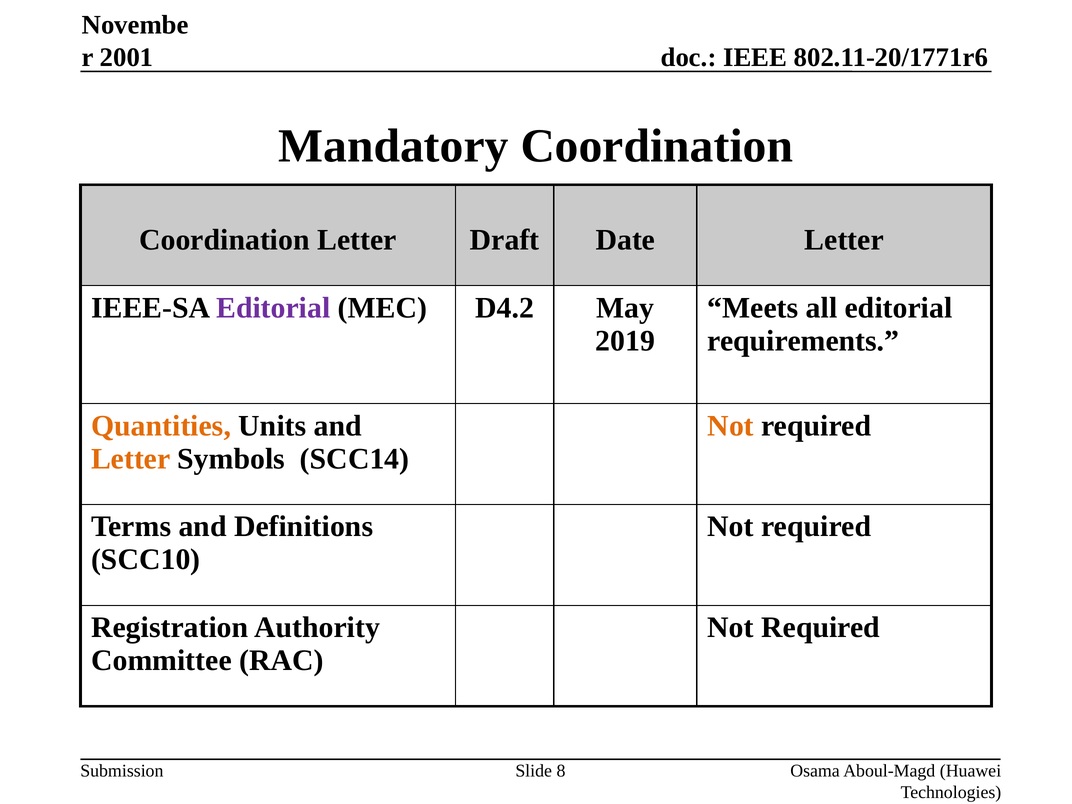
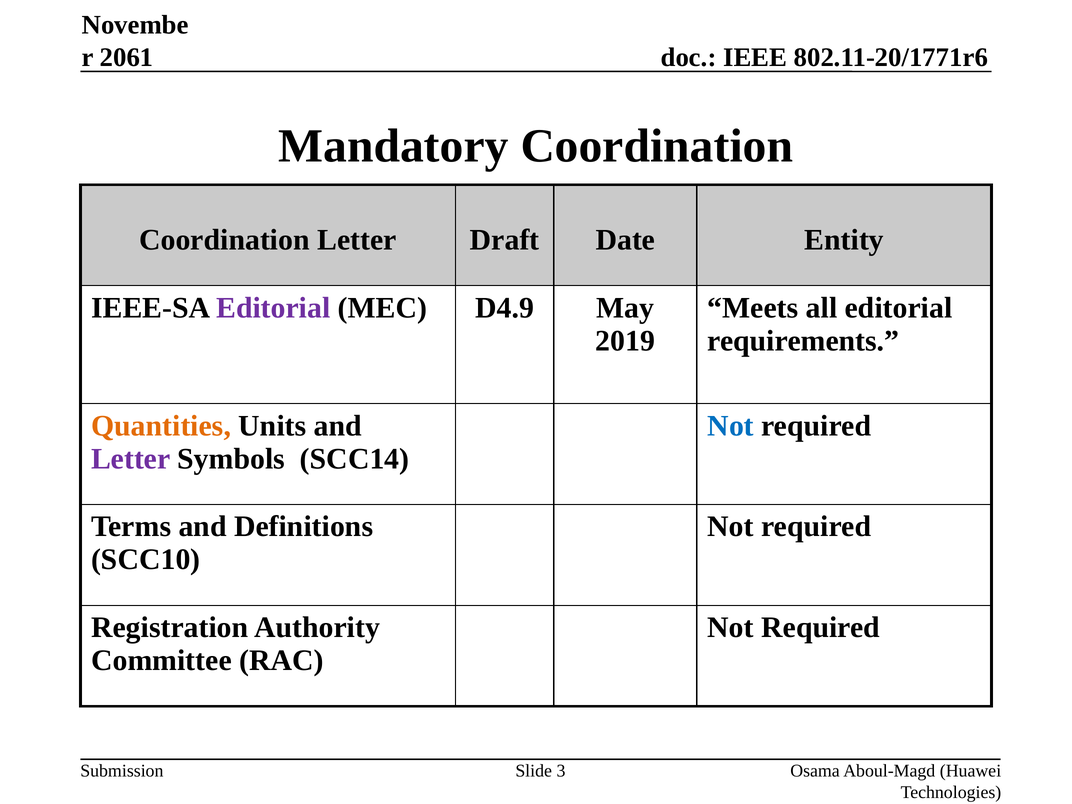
2001: 2001 -> 2061 (127, 57)
Date Letter: Letter -> Entity (844, 240)
D4.2: D4.2 -> D4.9 (505, 308)
Not colour: orange -> blue (731, 426)
Letter colour: orange -> purple (131, 459)
8: 8 -> 3 (561, 771)
